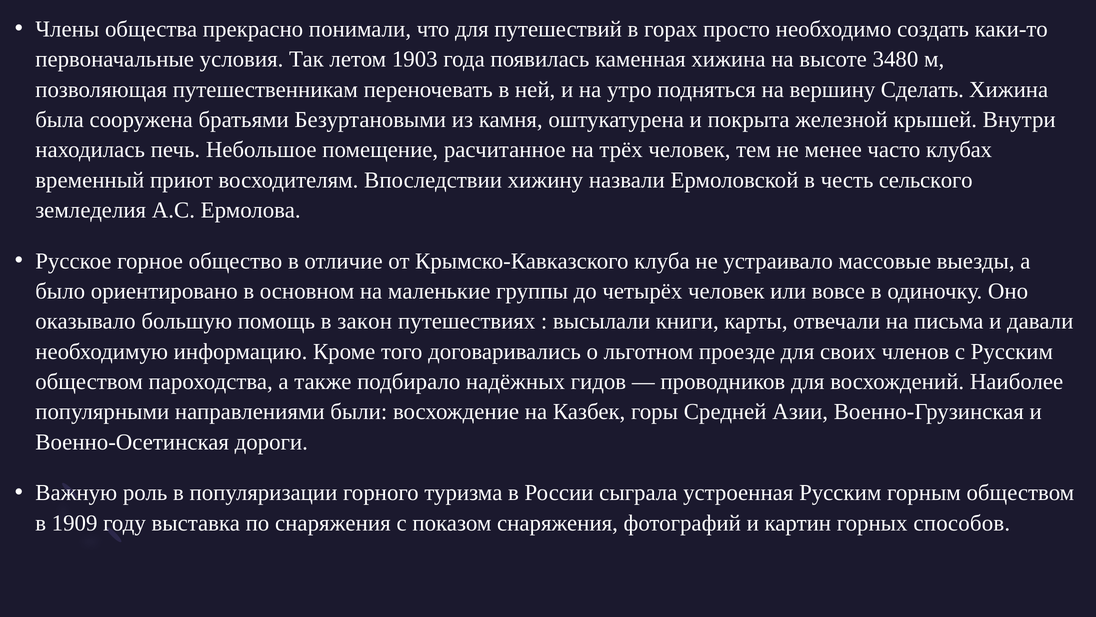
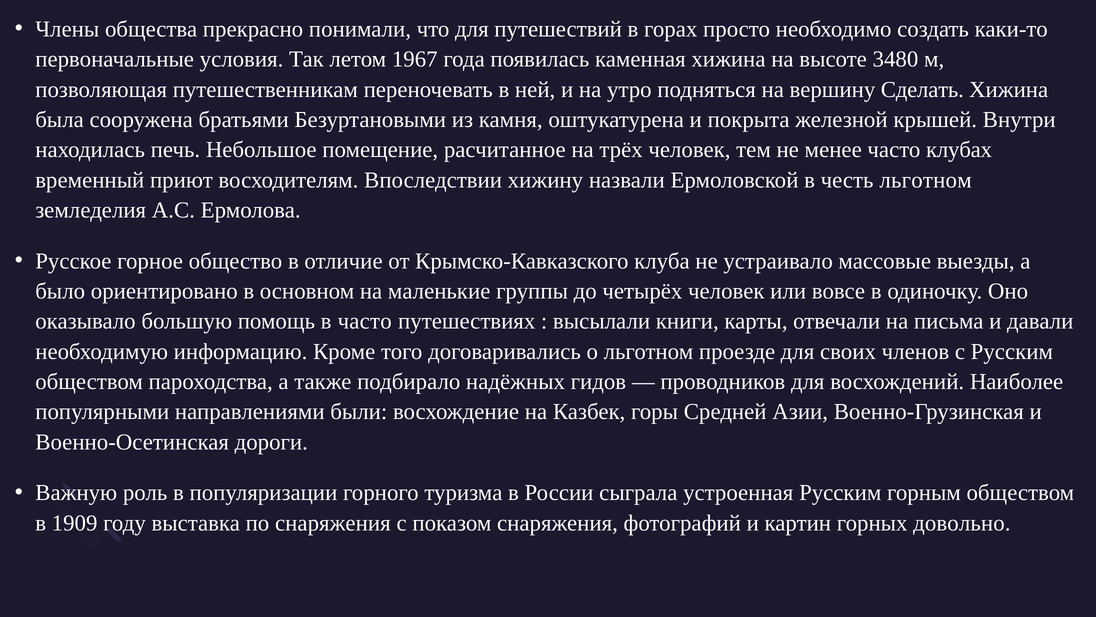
1903: 1903 -> 1967 (415, 59)
честь сельского: сельского -> льготном (926, 180)
в закон: закон -> часто (365, 321)
способов: способов -> довольно (962, 523)
